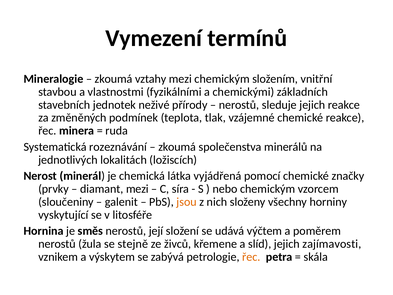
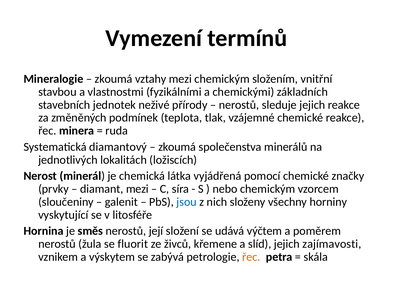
rozeznávání: rozeznávání -> diamantový (118, 147)
jsou colour: orange -> blue (187, 202)
stejně: stejně -> fluorit (133, 244)
